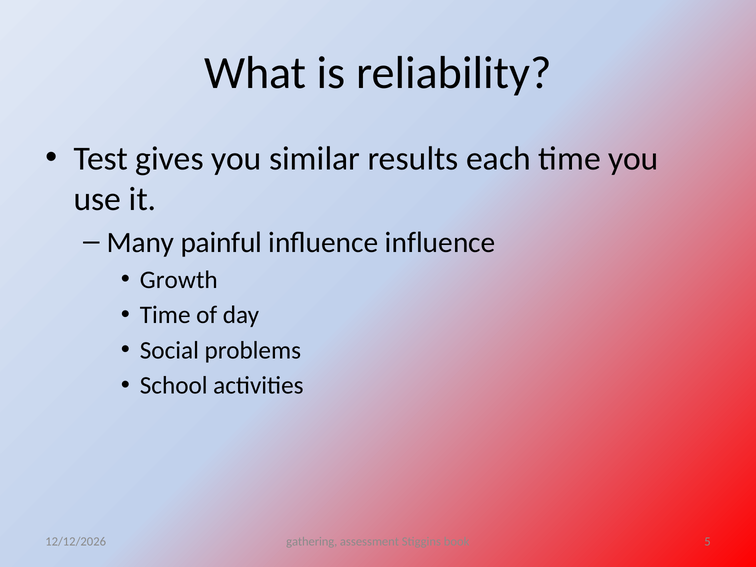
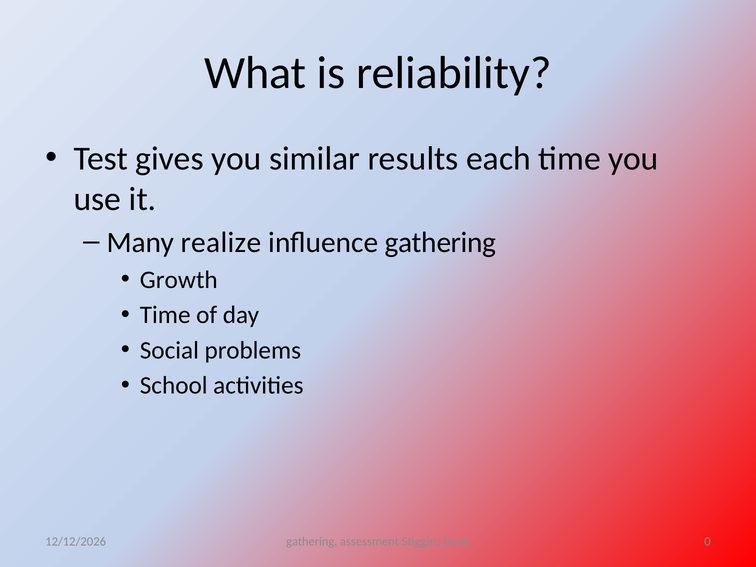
painful: painful -> realize (221, 242)
influence influence: influence -> gathering (440, 242)
5: 5 -> 0 (708, 541)
